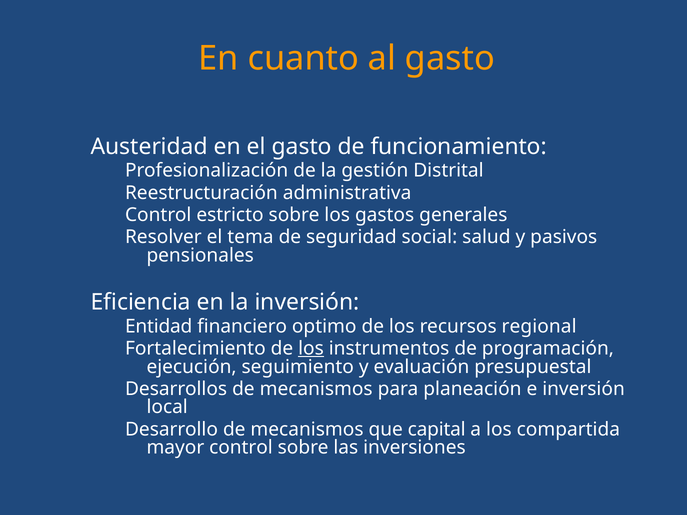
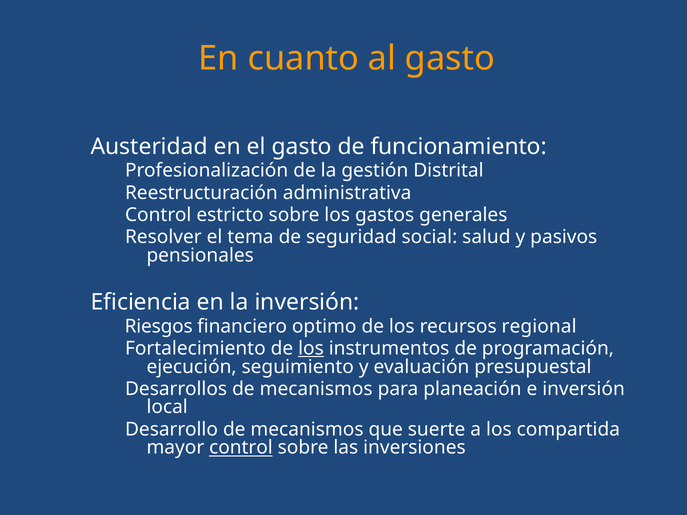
Entidad: Entidad -> Riesgos (159, 326)
capital: capital -> suerte (437, 430)
control underline: none -> present (241, 448)
